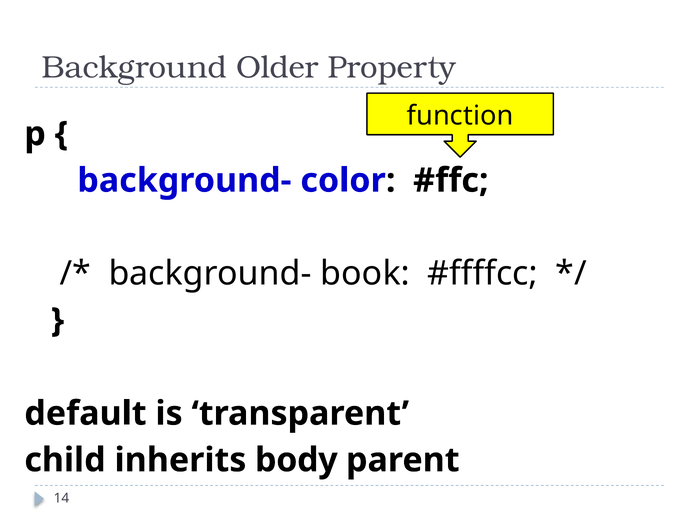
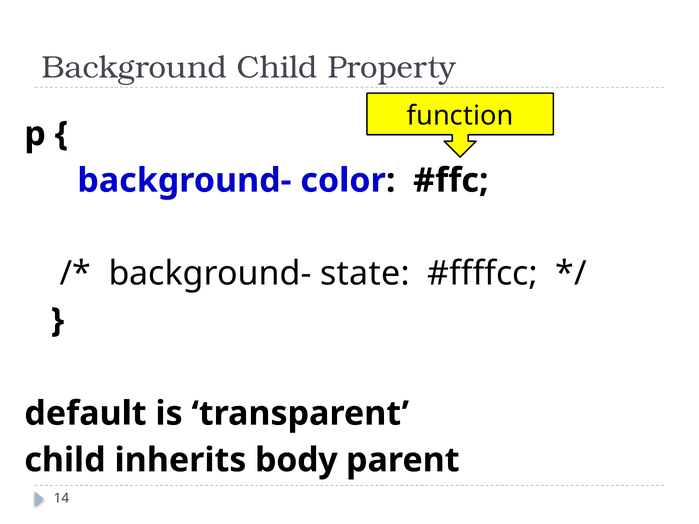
Background Older: Older -> Child (277, 67)
book: book -> state (365, 274)
